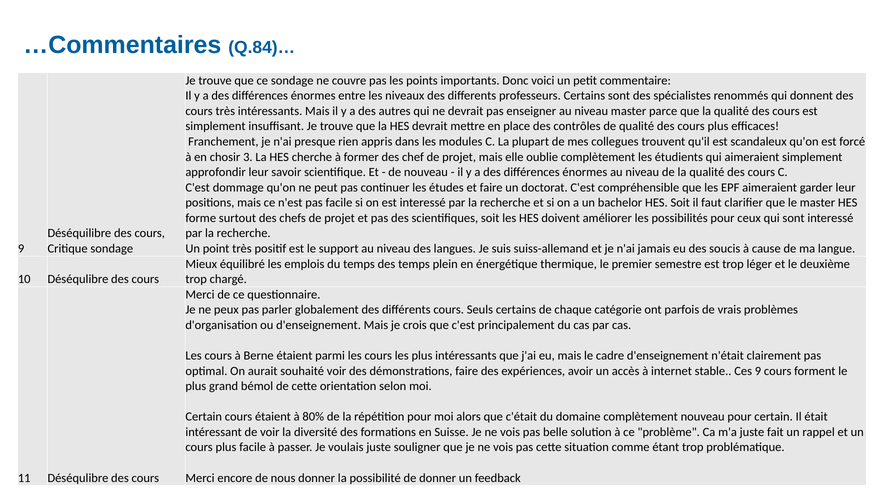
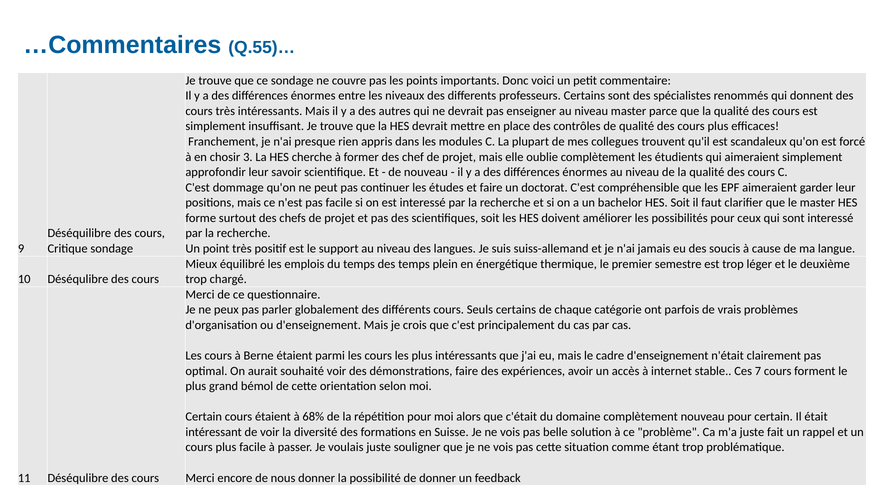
Q.84)…: Q.84)… -> Q.55)… (262, 48)
Ces 9: 9 -> 7 (758, 371)
80%: 80% -> 68% (313, 417)
